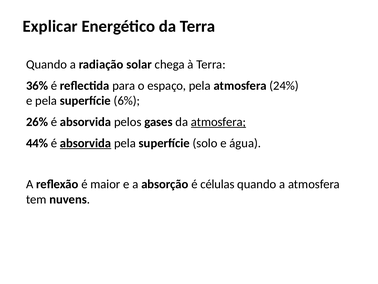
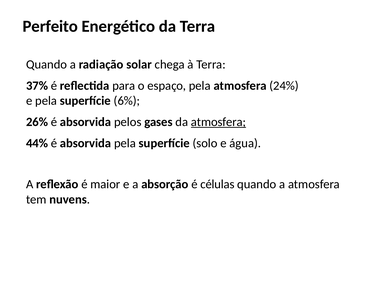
Explicar: Explicar -> Perfeito (50, 26)
36%: 36% -> 37% (37, 85)
absorvida underline: present -> none (86, 143)
